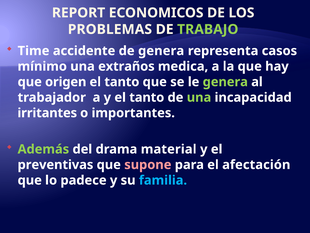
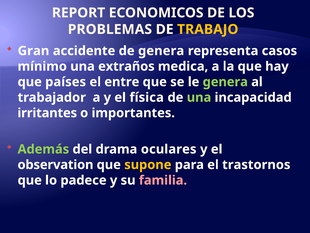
TRABAJO colour: light green -> yellow (208, 29)
Time: Time -> Gran (33, 51)
origen: origen -> países (66, 82)
tanto: tanto -> entre (122, 82)
y el tanto: tanto -> física (147, 97)
material: material -> oculares (169, 149)
preventivas: preventivas -> observation (56, 164)
supone colour: pink -> yellow (148, 164)
afectación: afectación -> trastornos (256, 164)
familia colour: light blue -> pink (163, 180)
